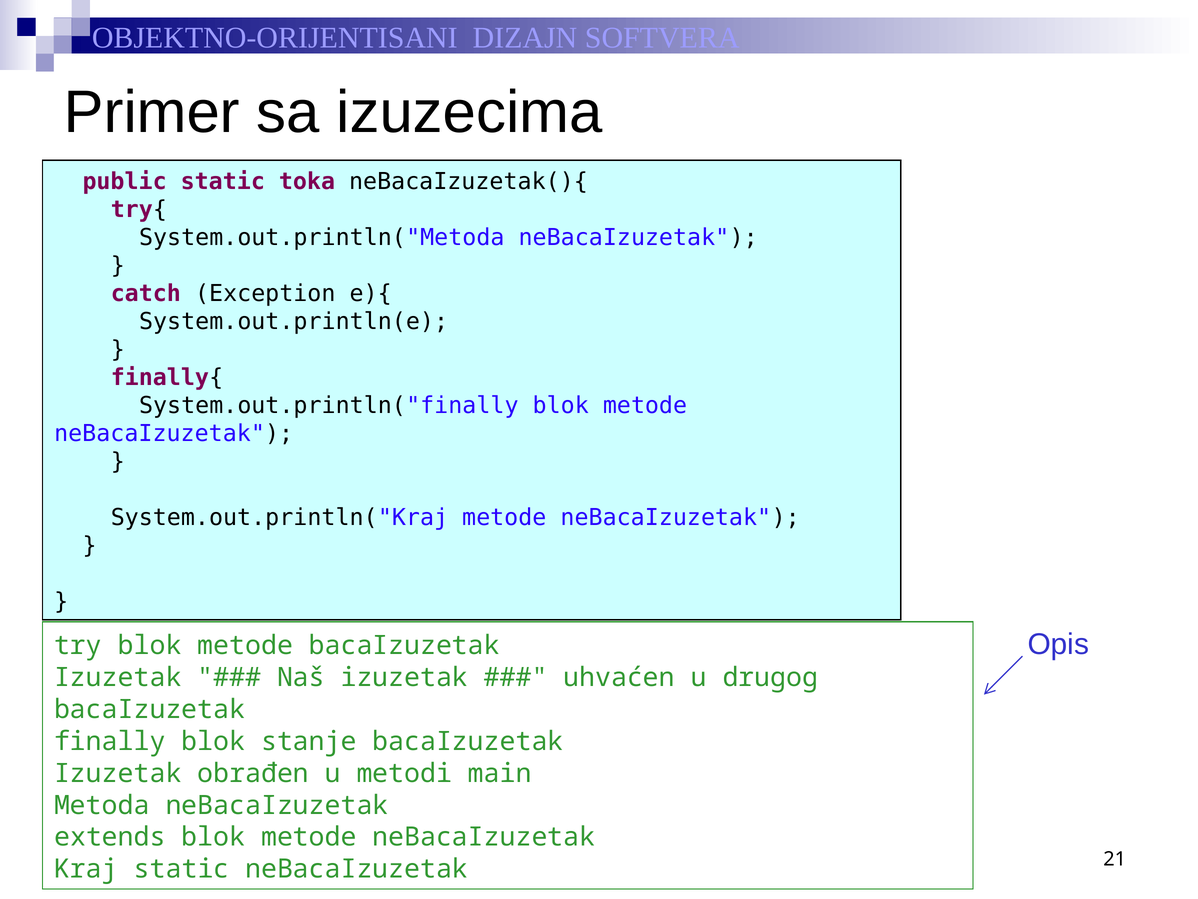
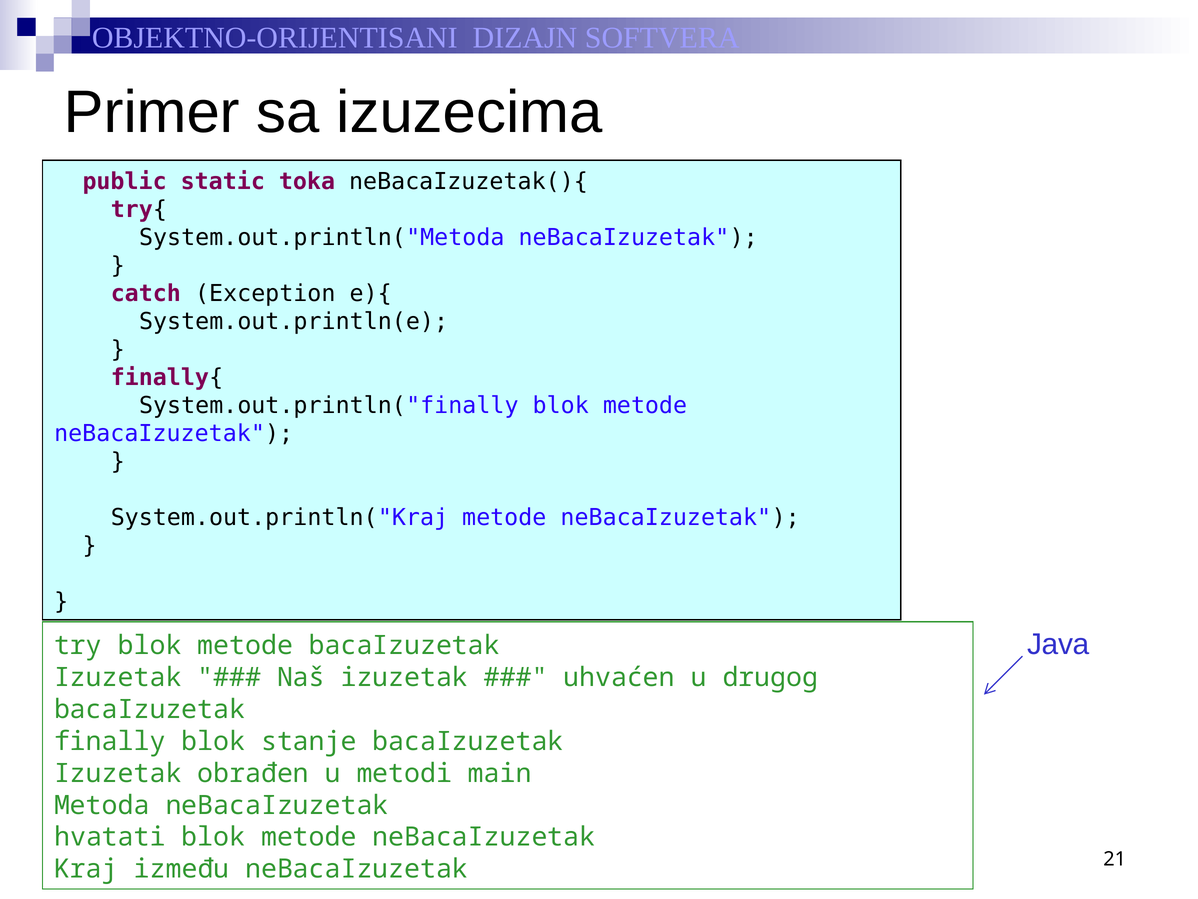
Opis: Opis -> Java (1058, 644)
extends: extends -> hvatati (110, 837)
Kraj static: static -> između (182, 869)
